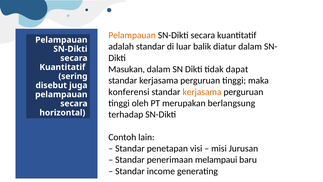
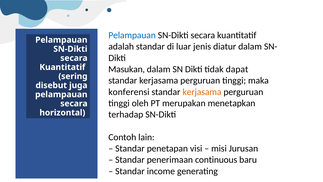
Pelampauan colour: orange -> blue (132, 35)
balik: balik -> jenis (202, 46)
berlangsung: berlangsung -> menetapkan (232, 103)
melampaui: melampaui -> continuous (216, 160)
